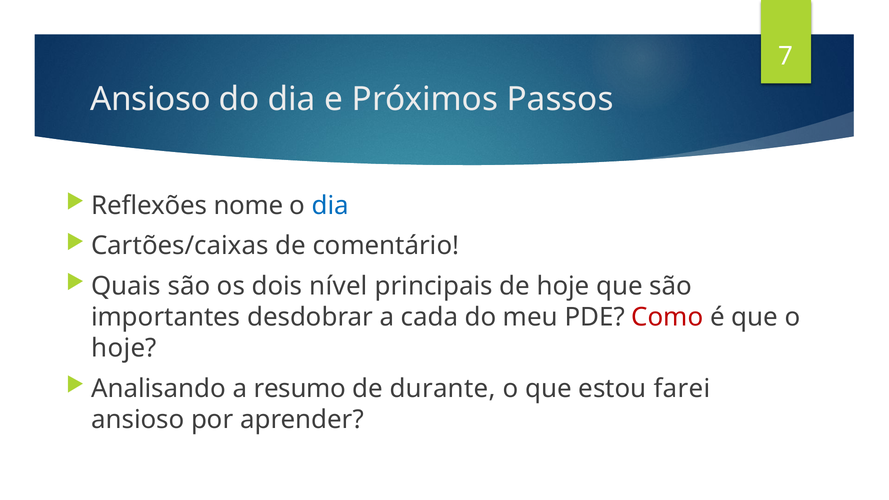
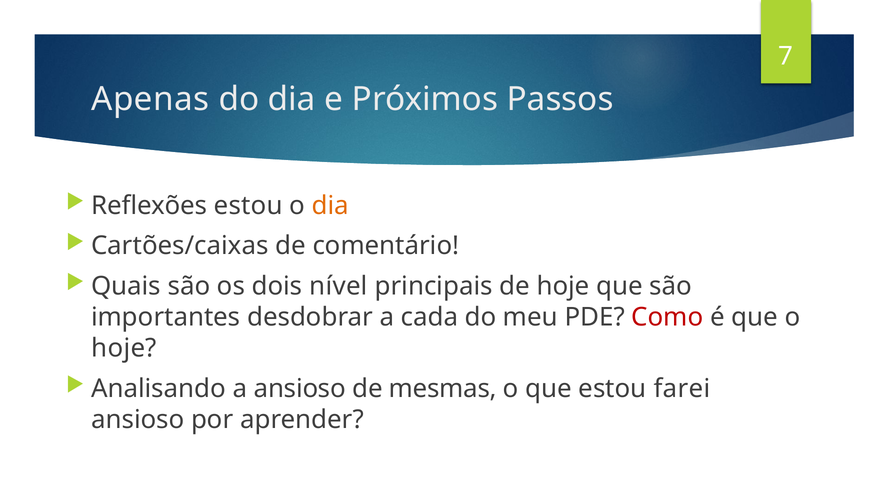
Ansioso: Ansioso -> Apenas (150, 99)
Reflexões nome: nome -> estou (248, 206)
dia colour: blue -> orange (330, 206)
a resumo: resumo -> ansioso (300, 389)
durante: durante -> mesmas (443, 389)
